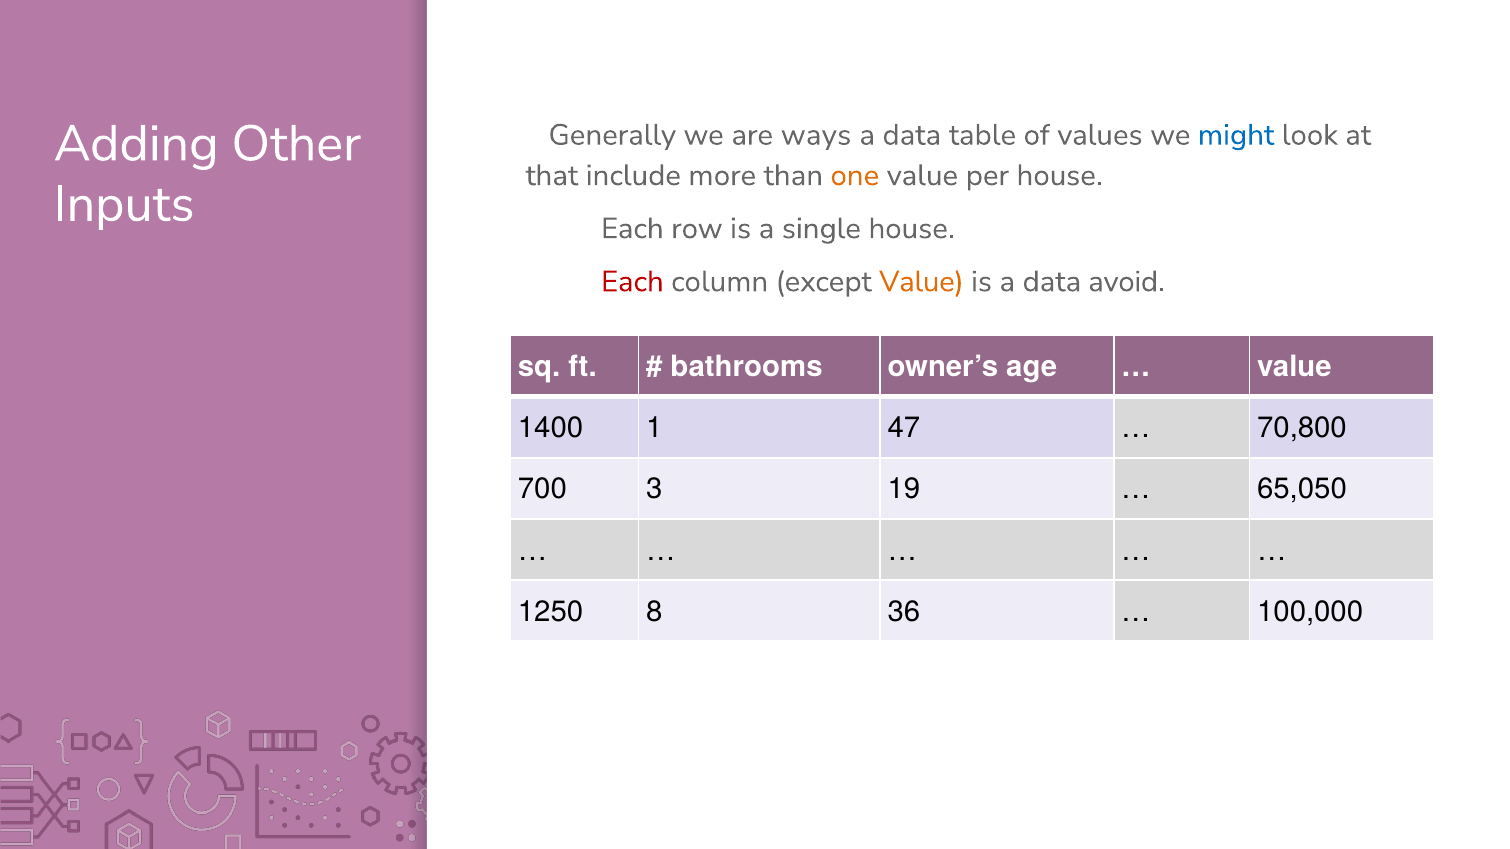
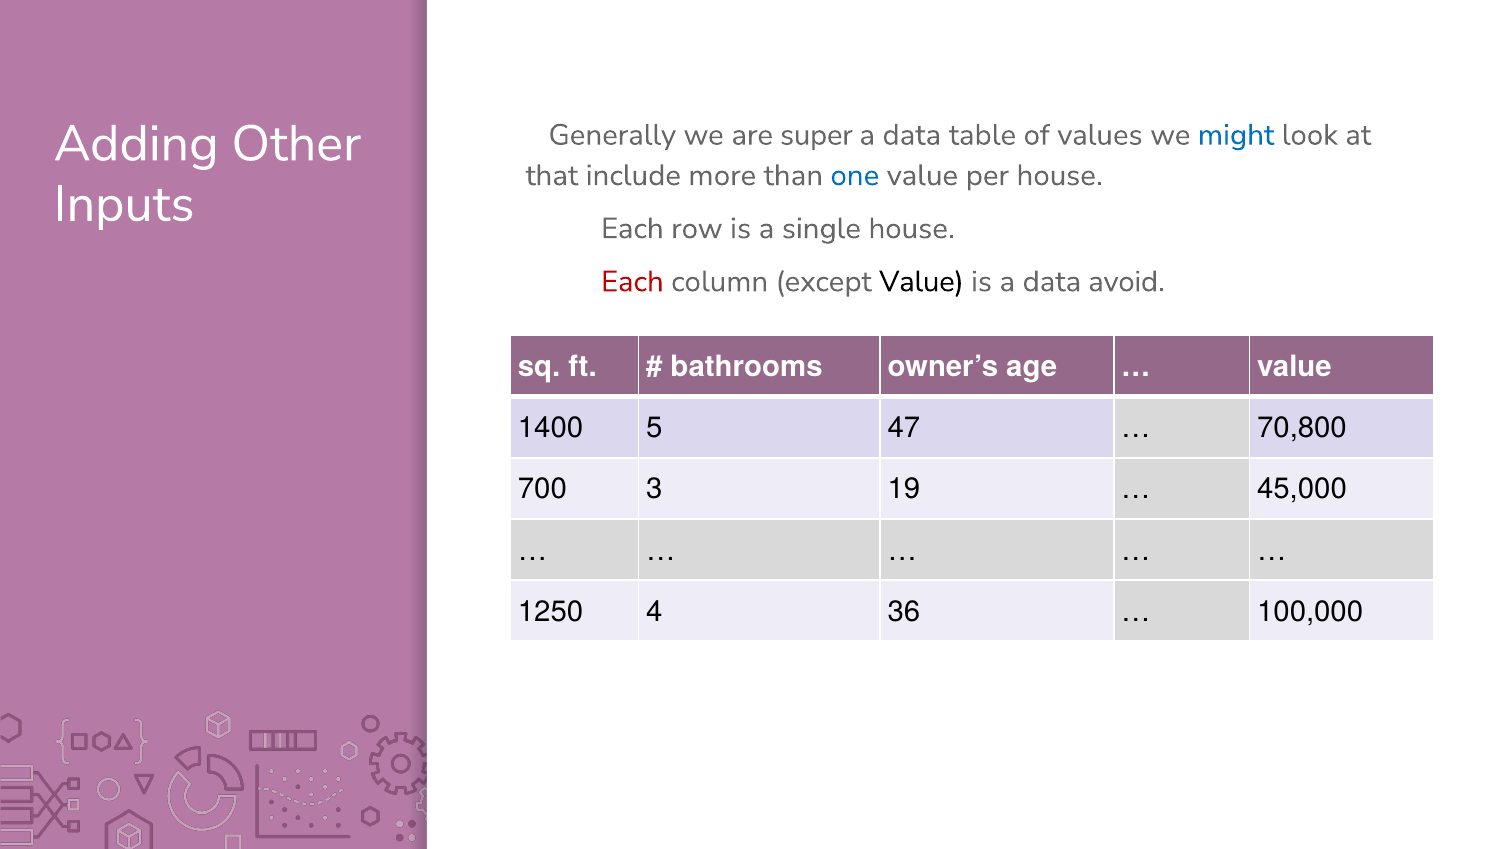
ways: ways -> super (816, 135)
one colour: orange -> blue (855, 176)
Value colour: orange -> black (922, 282)
1: 1 -> 5 (654, 428)
65,050: 65,050 -> 45,000 (1302, 490)
8: 8 -> 4 (654, 612)
